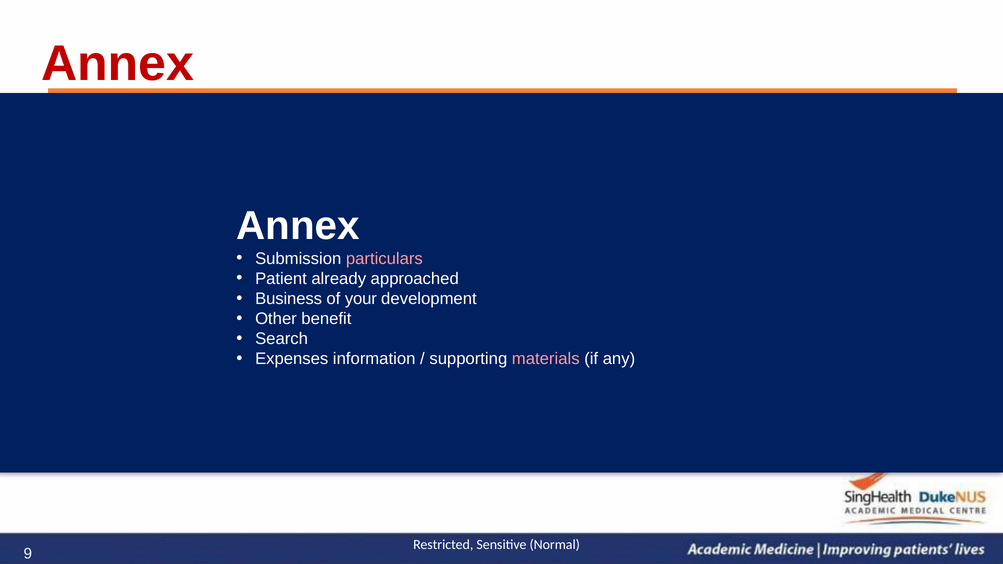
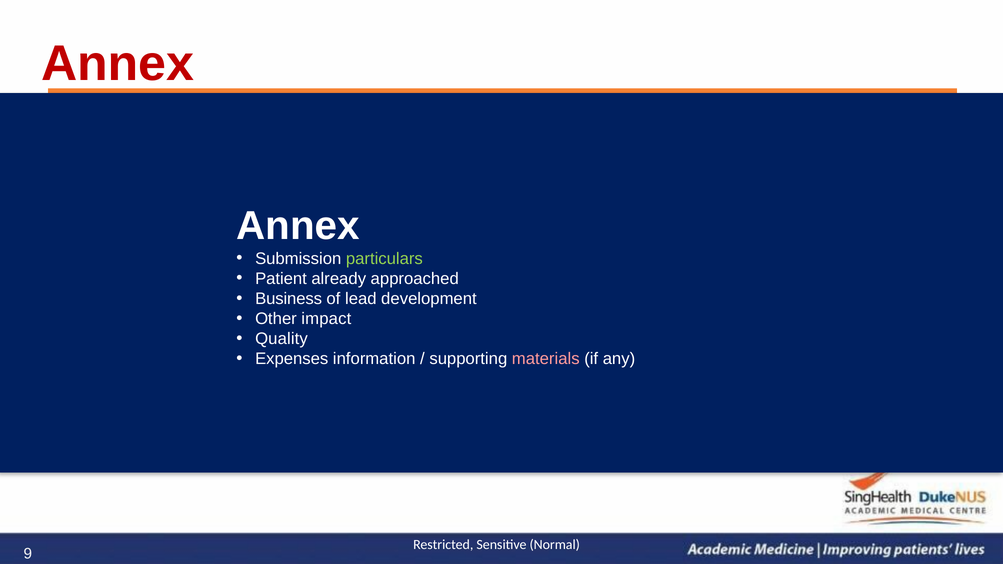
particulars colour: pink -> light green (384, 259)
your: your -> lead (361, 299)
benefit: benefit -> impact (326, 319)
Search: Search -> Quality (281, 339)
